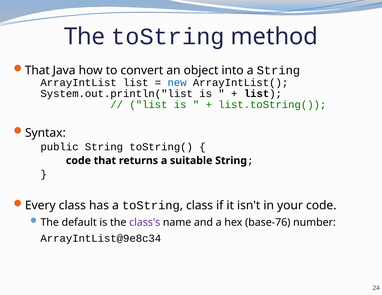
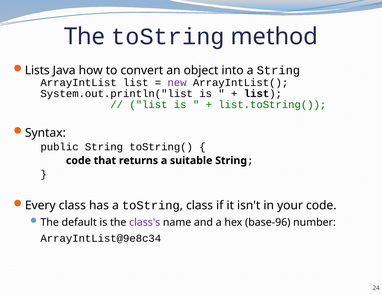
That: That -> Lists (37, 70)
new colour: blue -> purple (177, 83)
base-76: base-76 -> base-96 (268, 222)
